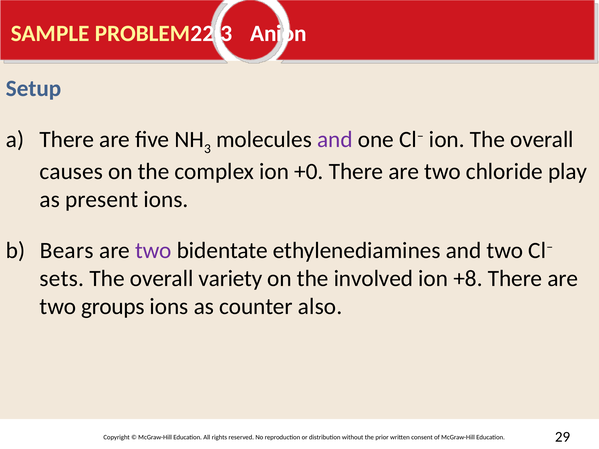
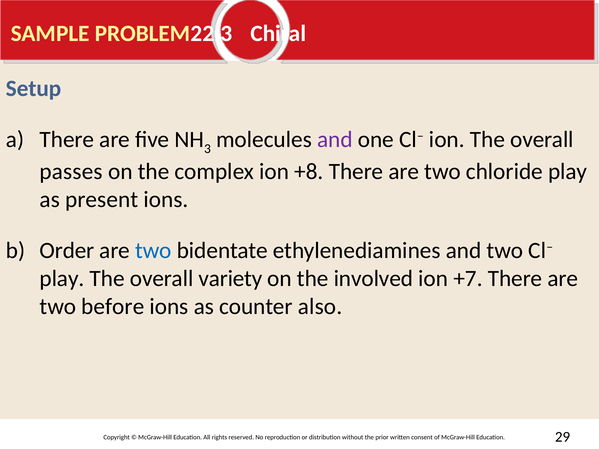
Anion: Anion -> Chiral (278, 34)
causes: causes -> passes (71, 172)
+0: +0 -> +8 (309, 172)
Bears: Bears -> Order (67, 251)
two colour: purple -> blue (153, 251)
sets: sets -> play (62, 279)
+8: +8 -> +7 (468, 279)
groups: groups -> before (113, 307)
